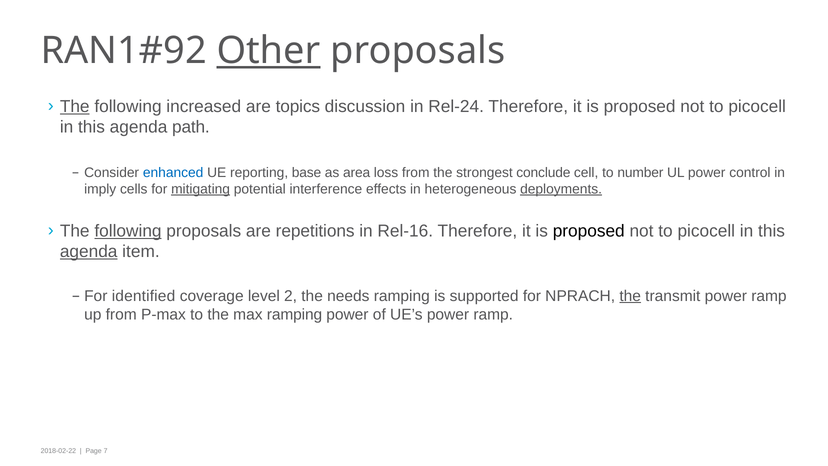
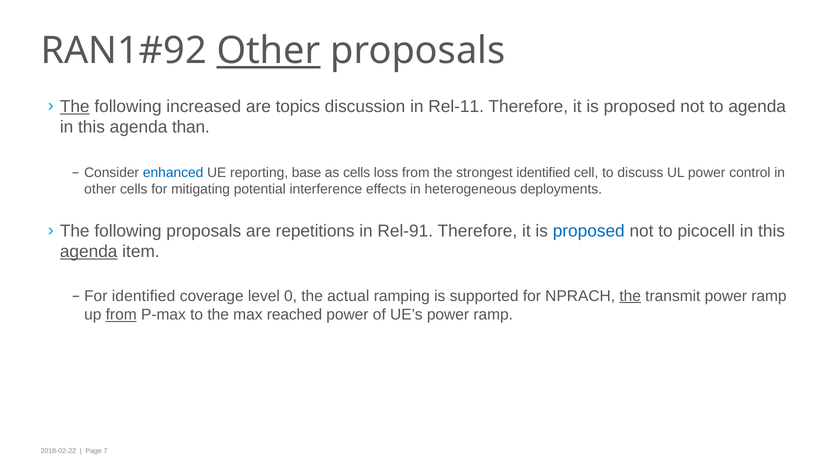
Rel-24: Rel-24 -> Rel-11 (456, 107)
picocell: picocell -> agenda (757, 107)
path: path -> than (191, 127)
as area: area -> cells (357, 173)
strongest conclude: conclude -> identified (543, 173)
number: number -> discuss (640, 173)
imply: imply -> other (100, 189)
mitigating underline: present -> none (201, 189)
deployments underline: present -> none (561, 189)
following underline: present -> none (128, 231)
Rel-16: Rel-16 -> Rel-91 (405, 231)
proposed colour: black -> blue (589, 231)
2: 2 -> 0 (291, 296)
needs: needs -> actual (348, 296)
from underline: none -> present (121, 314)
max ramping: ramping -> reached (294, 314)
